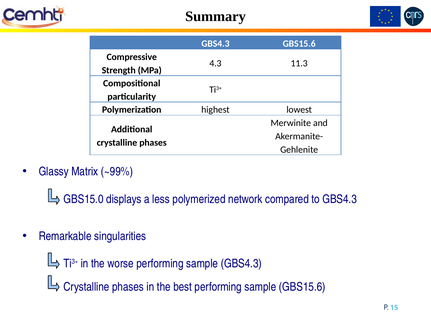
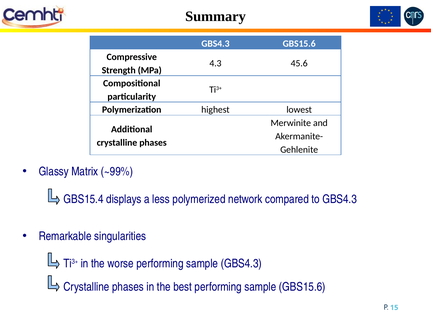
11.3: 11.3 -> 45.6 (299, 63)
GBS15.0: GBS15.0 -> GBS15.4 (84, 199)
